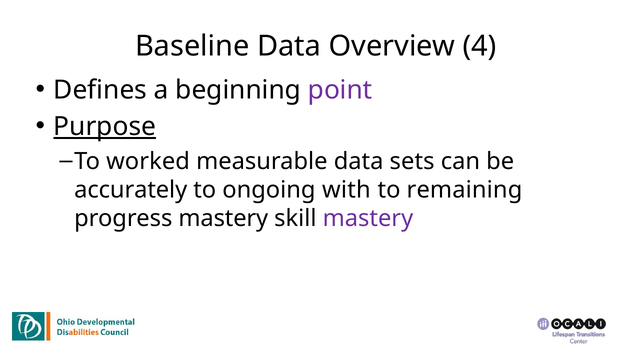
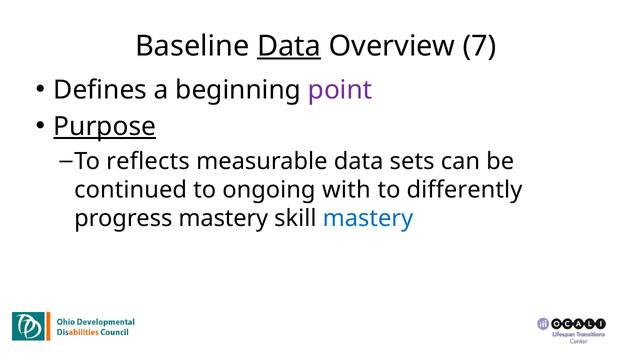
Data underline: none -> present (289, 46)
4: 4 -> 7 (479, 46)
worked: worked -> reflects (148, 161)
accurately: accurately -> continued (131, 190)
remaining: remaining -> differently (464, 190)
mastery colour: purple -> blue (368, 218)
